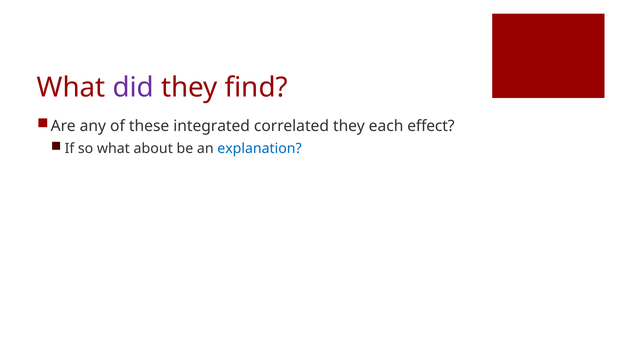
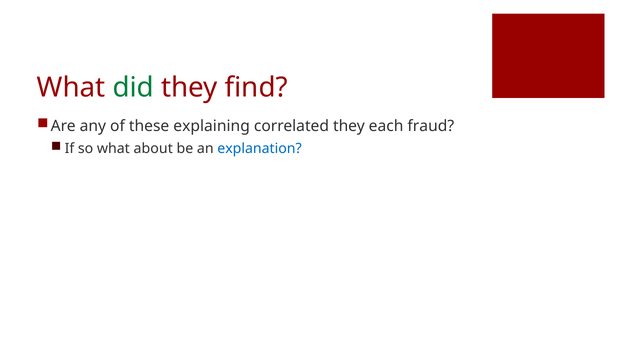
did colour: purple -> green (133, 88)
integrated: integrated -> explaining (212, 126)
effect: effect -> fraud (431, 126)
